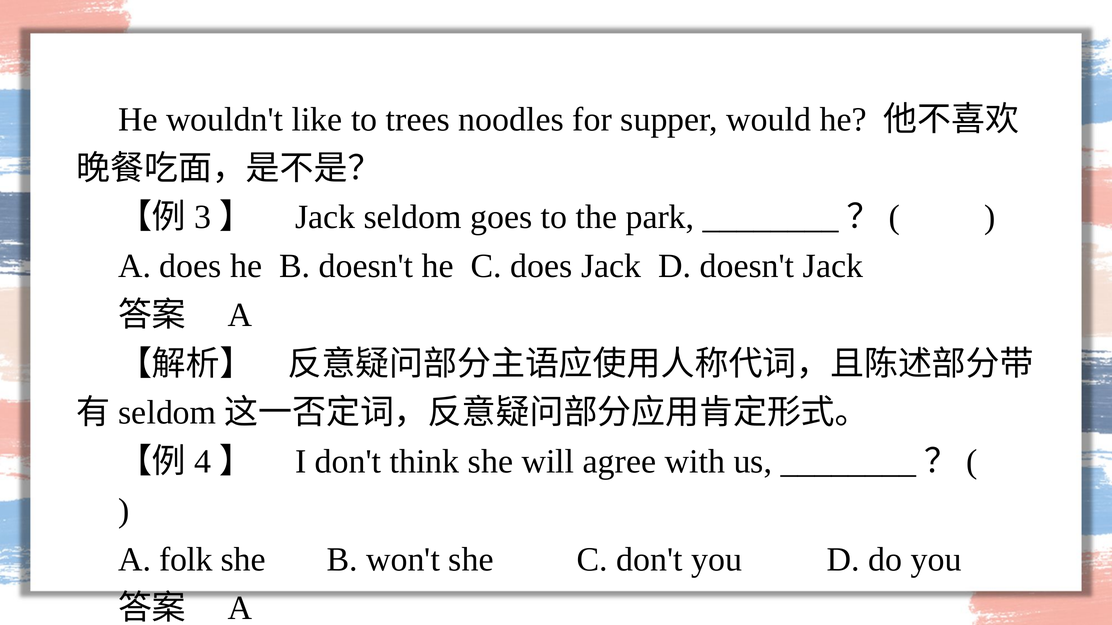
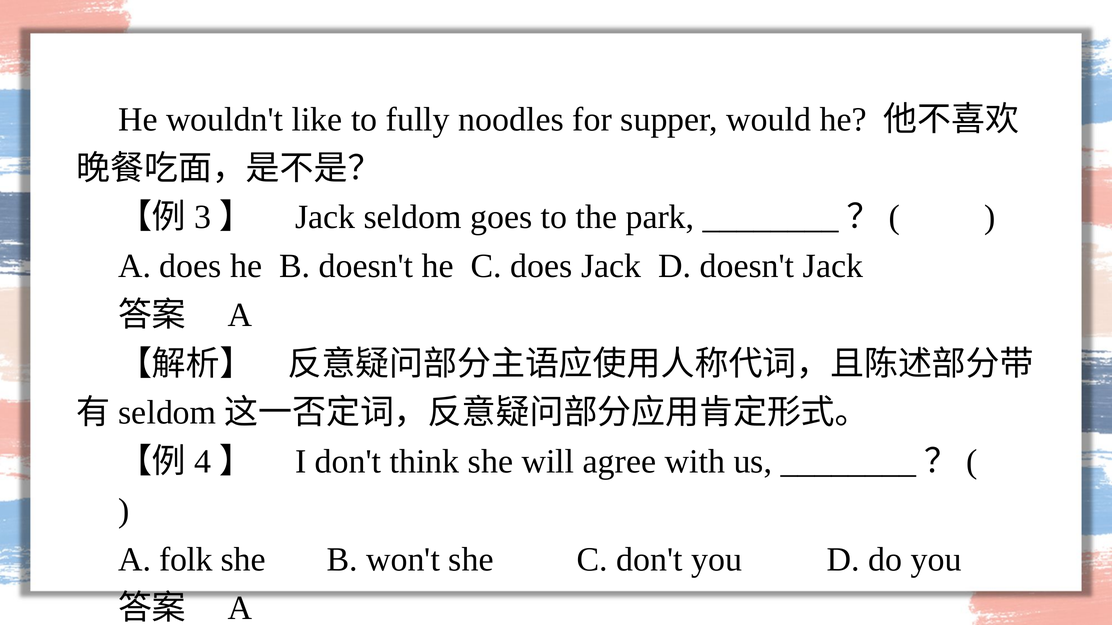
trees: trees -> fully (418, 120)
